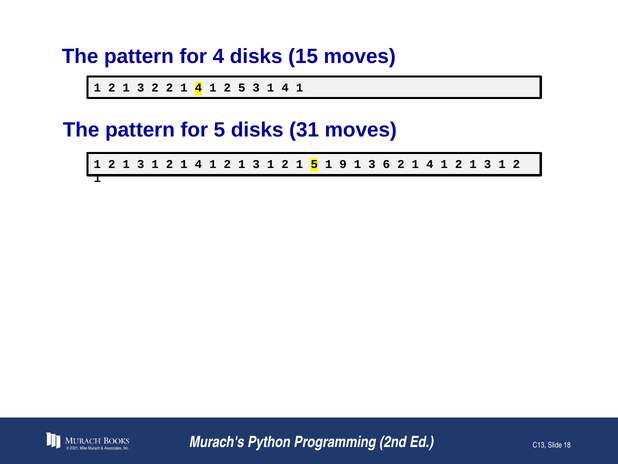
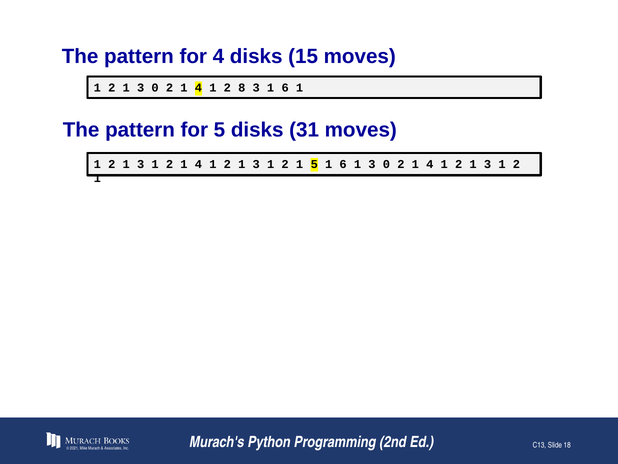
2 1 3 2: 2 -> 0 (155, 88)
2 5: 5 -> 8 (242, 88)
3 1 4: 4 -> 6 (285, 88)
5 1 9: 9 -> 6 (343, 164)
6: 6 -> 0 (386, 164)
